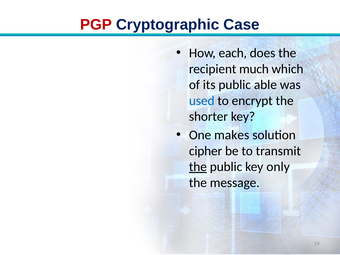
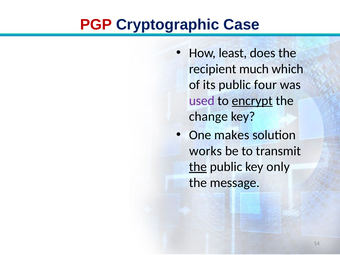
each: each -> least (233, 53)
able: able -> four (265, 85)
used colour: blue -> purple (202, 101)
encrypt underline: none -> present (252, 101)
shorter: shorter -> change (208, 117)
cipher: cipher -> works (205, 151)
